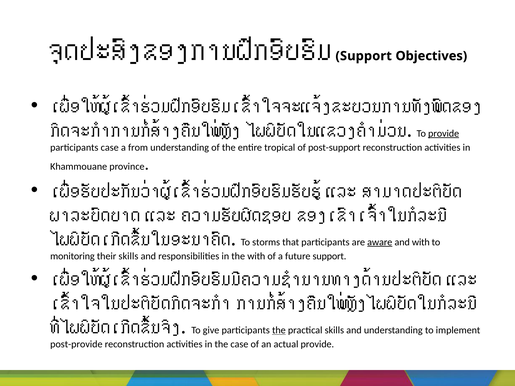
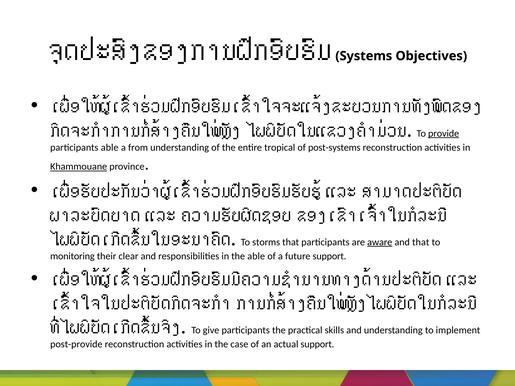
Support: Support -> Systems (364, 56)
participants case: case -> able (110, 148)
post-support: post-support -> post-systems (334, 148)
Khammouane underline: none -> present (79, 167)
and with: with -> that (421, 242)
their skills: skills -> clear (128, 256)
the with: with -> able (256, 256)
the underline: present -> none (279, 330)
actual provide: provide -> support (317, 344)
